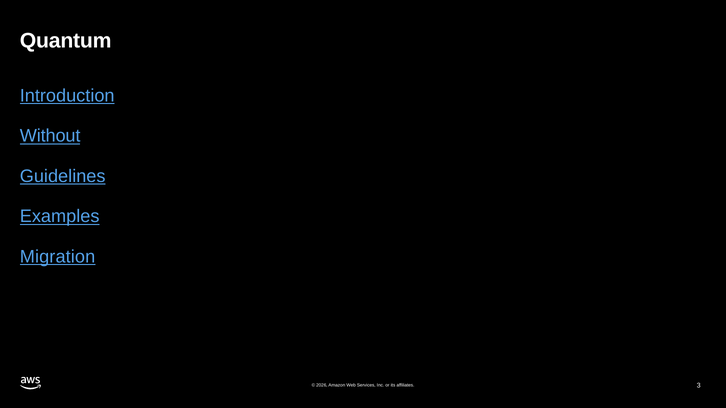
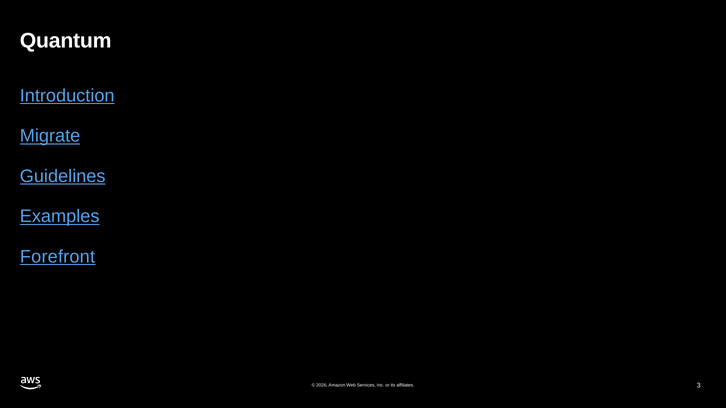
Without: Without -> Migrate (50, 136)
Migration: Migration -> Forefront (58, 257)
